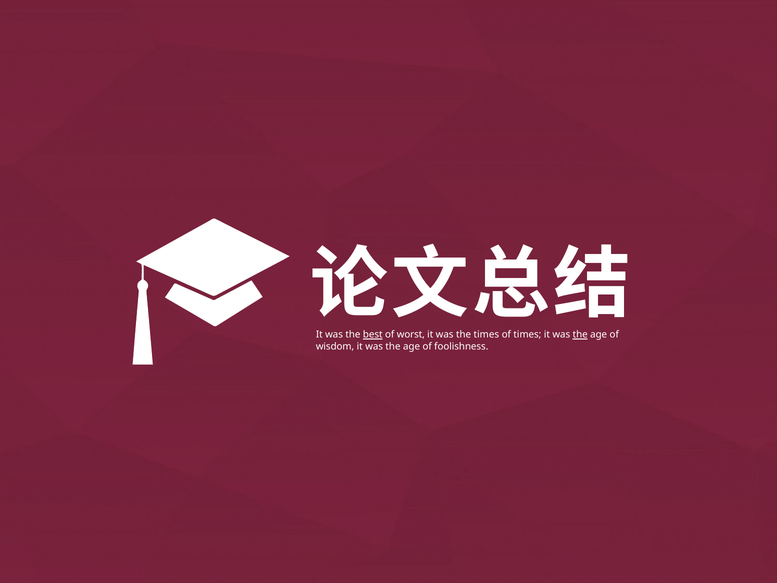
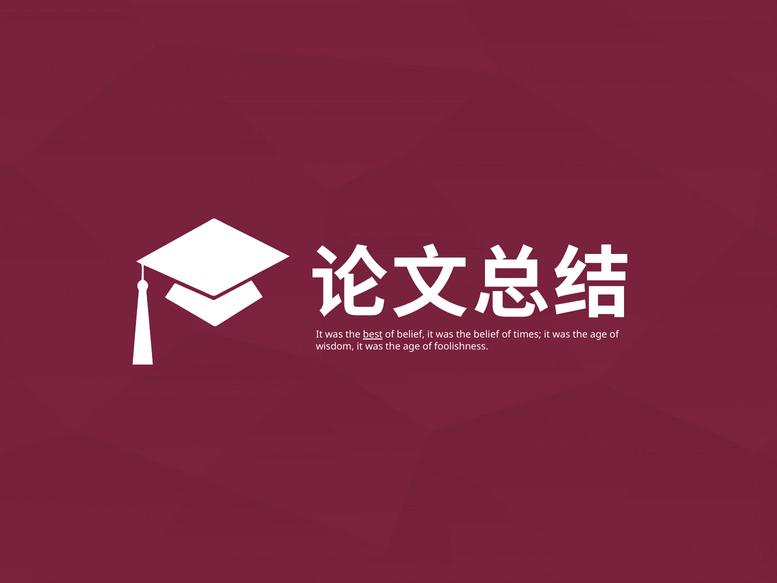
of worst: worst -> belief (411, 335)
the times: times -> belief (486, 335)
the underline: present -> none (580, 335)
